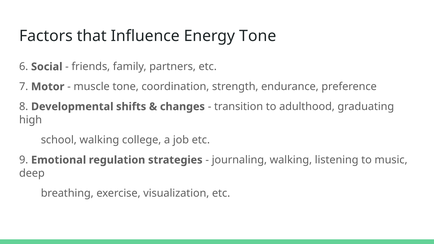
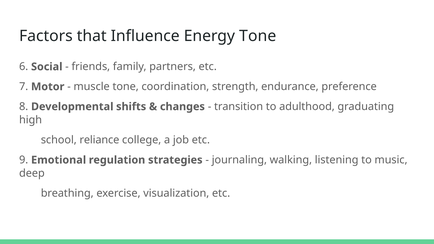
school walking: walking -> reliance (99, 140)
